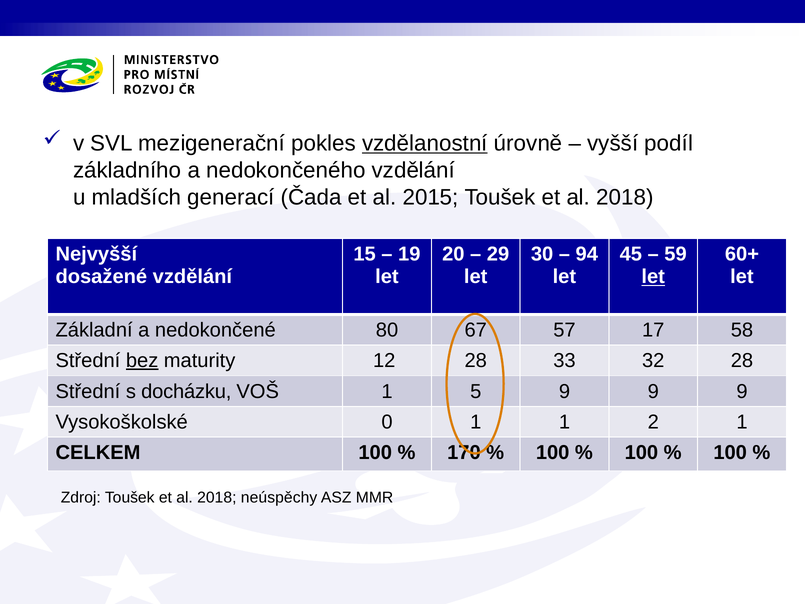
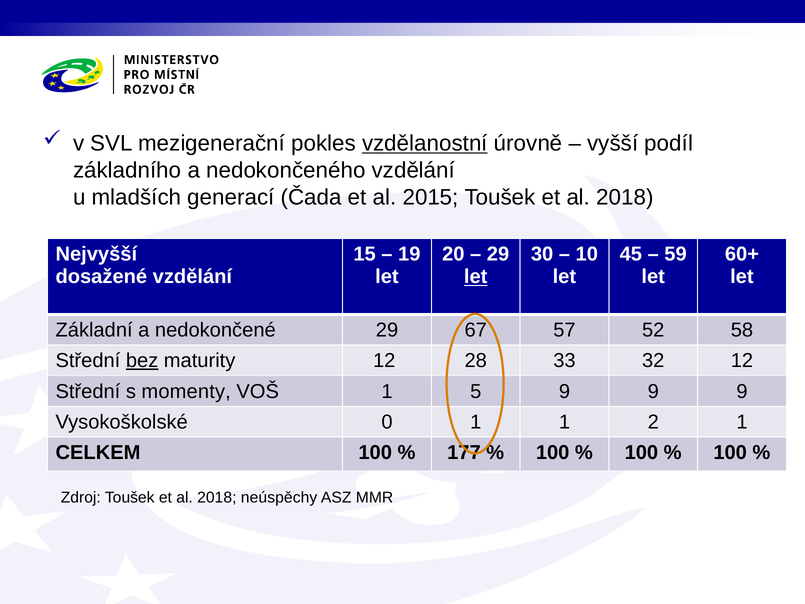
94: 94 -> 10 (587, 254)
let underline: none -> present (476, 277)
let underline: present -> none (653, 277)
nedokončené 80: 80 -> 29 (387, 330)
17: 17 -> 52 (653, 330)
32 28: 28 -> 12 (742, 361)
docházku: docházku -> momenty (186, 391)
170: 170 -> 177 (464, 453)
